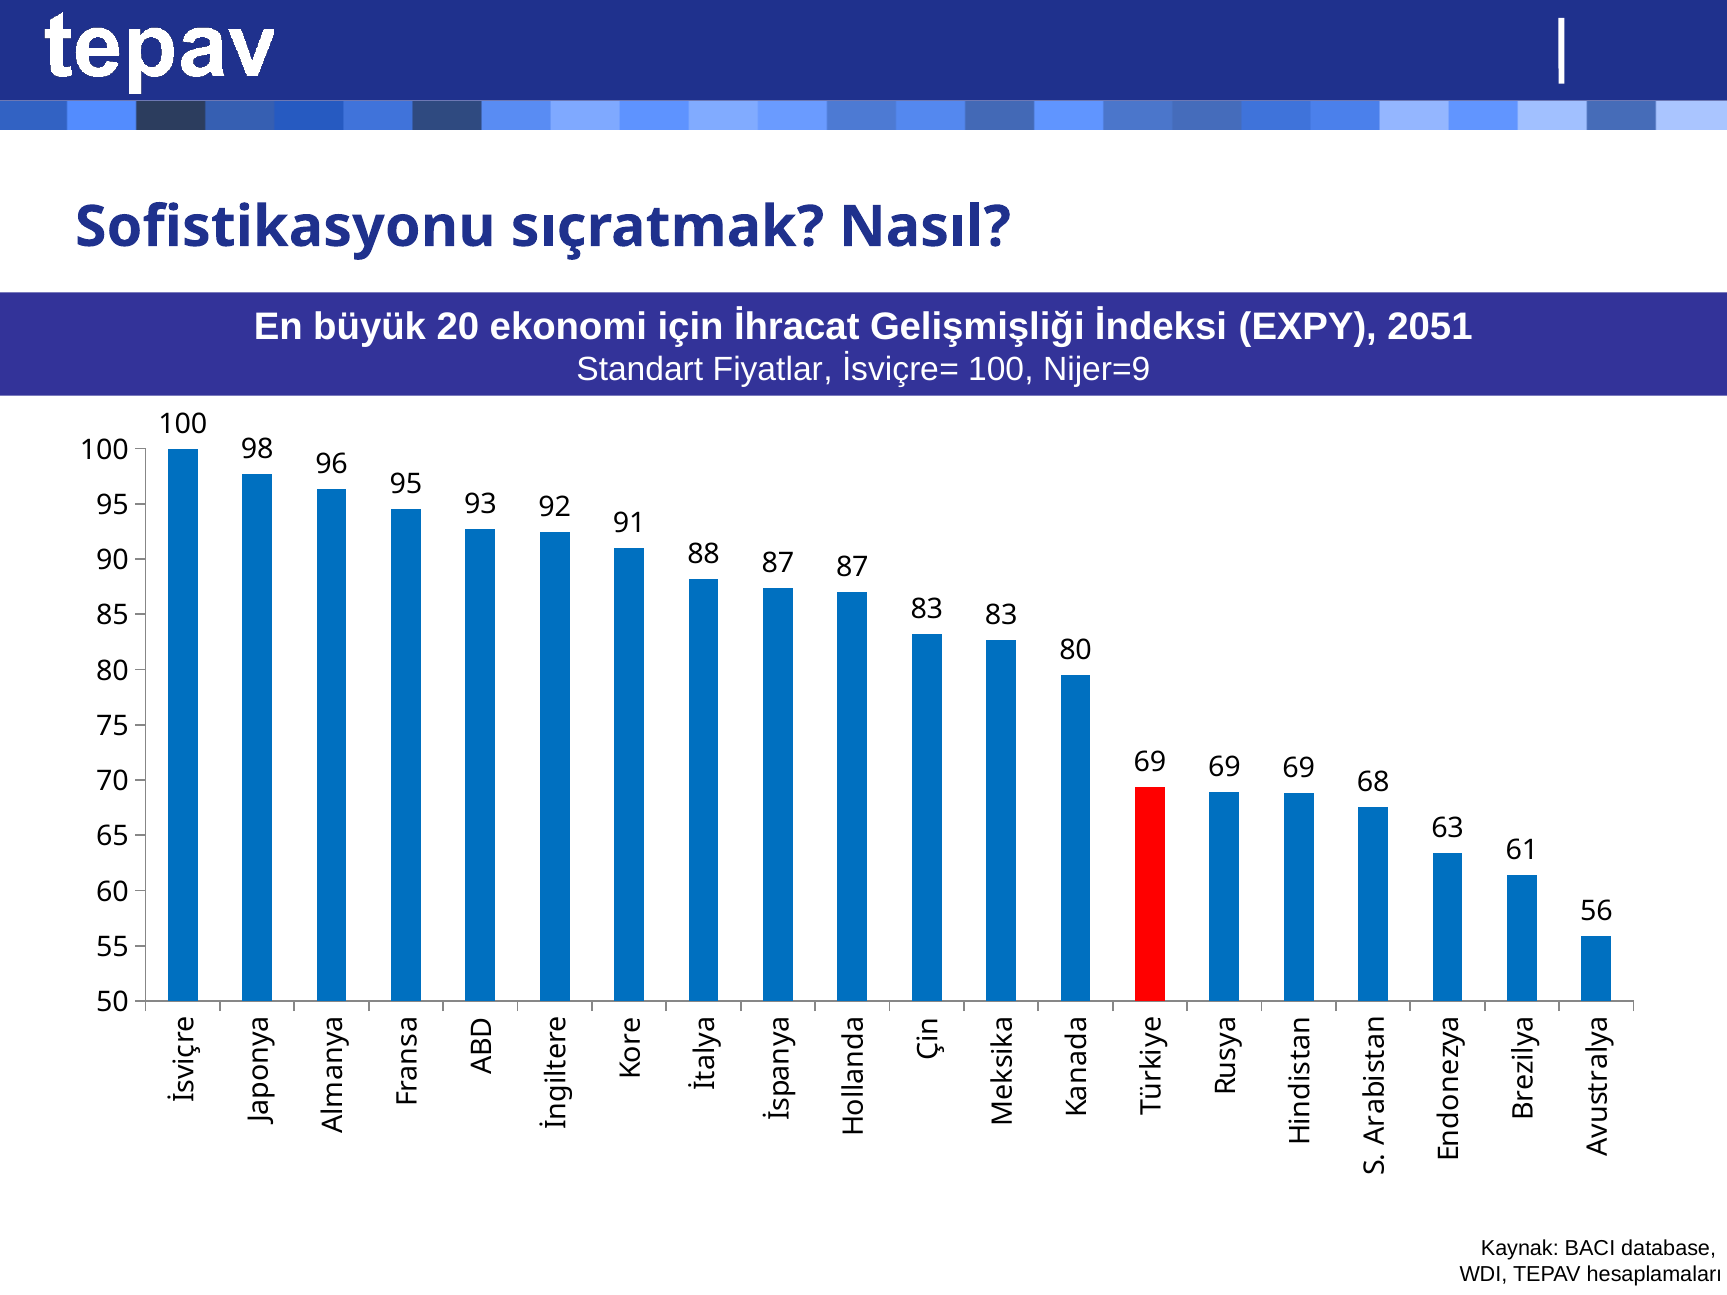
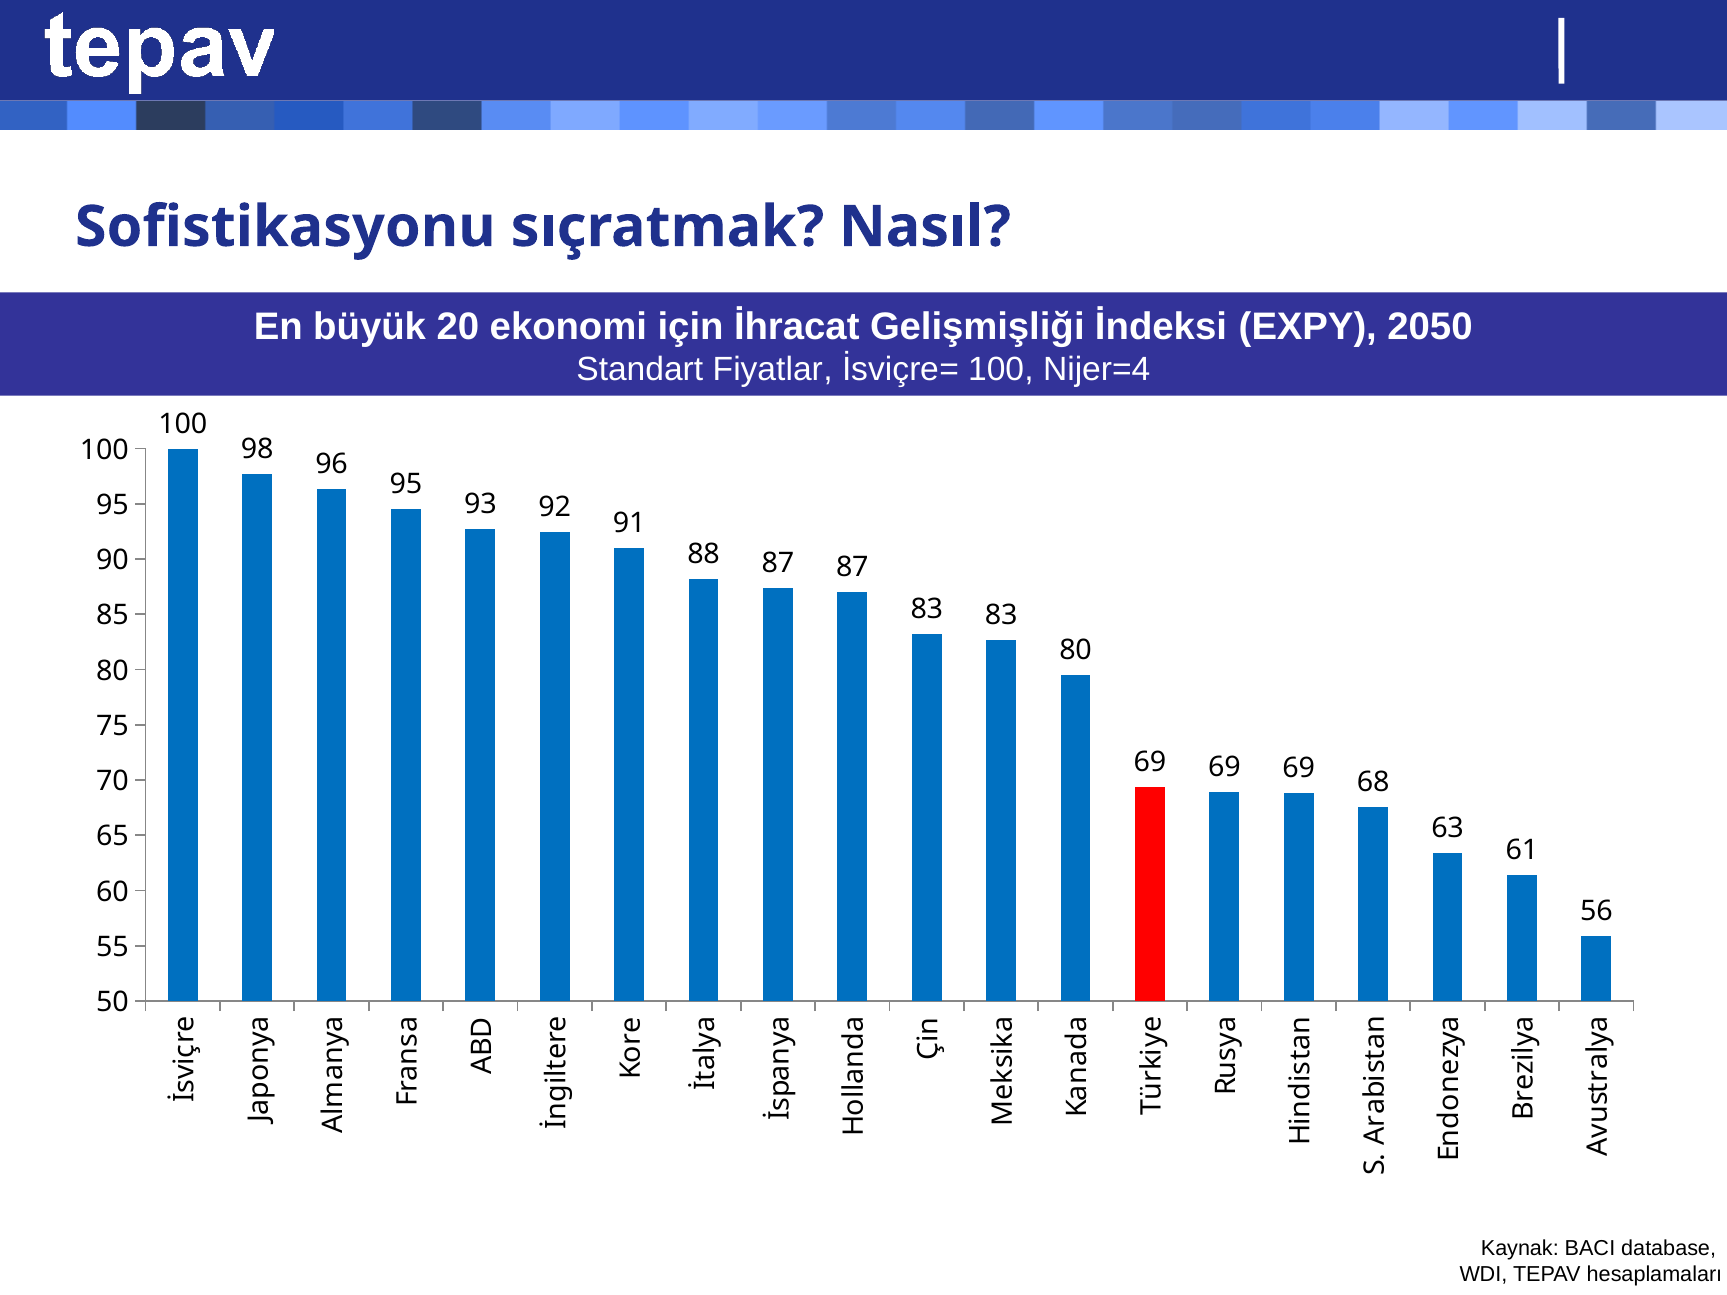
2051: 2051 -> 2050 (1430, 327)
Nijer=9: Nijer=9 -> Nijer=4 (1097, 369)
